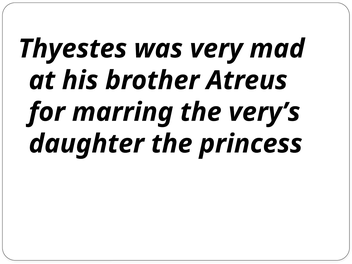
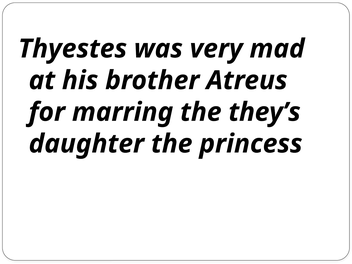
very’s: very’s -> they’s (265, 112)
